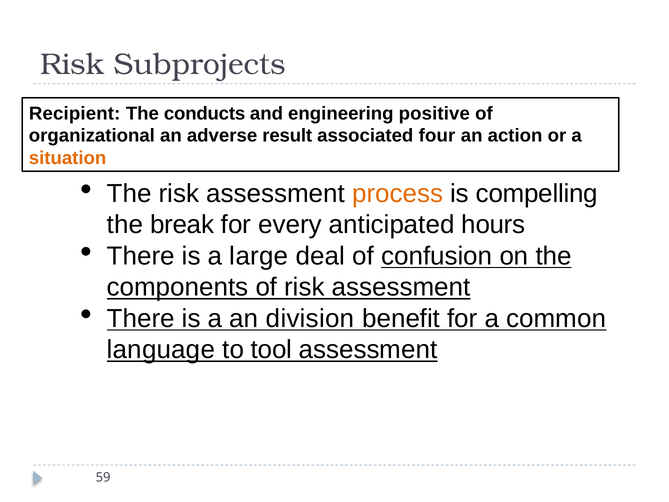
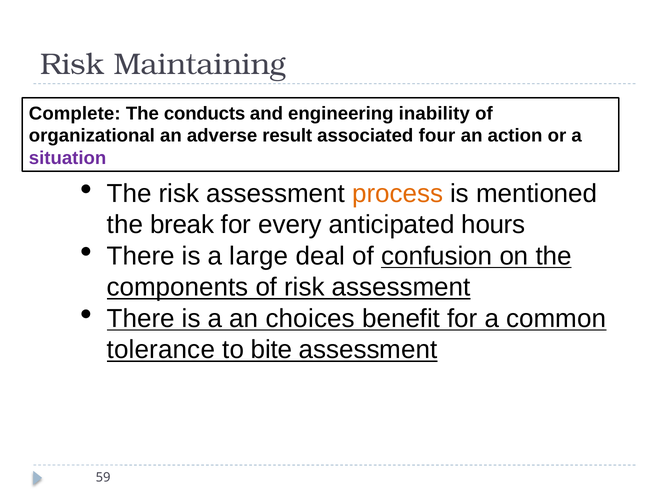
Subprojects: Subprojects -> Maintaining (200, 64)
Recipient: Recipient -> Complete (75, 113)
positive: positive -> inability (434, 113)
situation colour: orange -> purple (68, 158)
compelling: compelling -> mentioned (537, 194)
division: division -> choices (310, 318)
language: language -> tolerance (161, 350)
tool: tool -> bite (272, 350)
